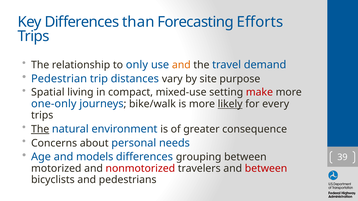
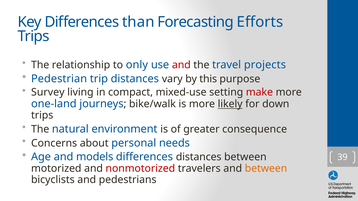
and colour: orange -> red (181, 65)
demand: demand -> projects (265, 65)
site: site -> this (208, 79)
Spatial: Spatial -> Survey (48, 92)
one-only: one-only -> one-land (54, 104)
every: every -> down (276, 104)
The underline: present -> none (40, 129)
differences grouping: grouping -> distances (199, 157)
between colour: red -> orange (266, 169)
